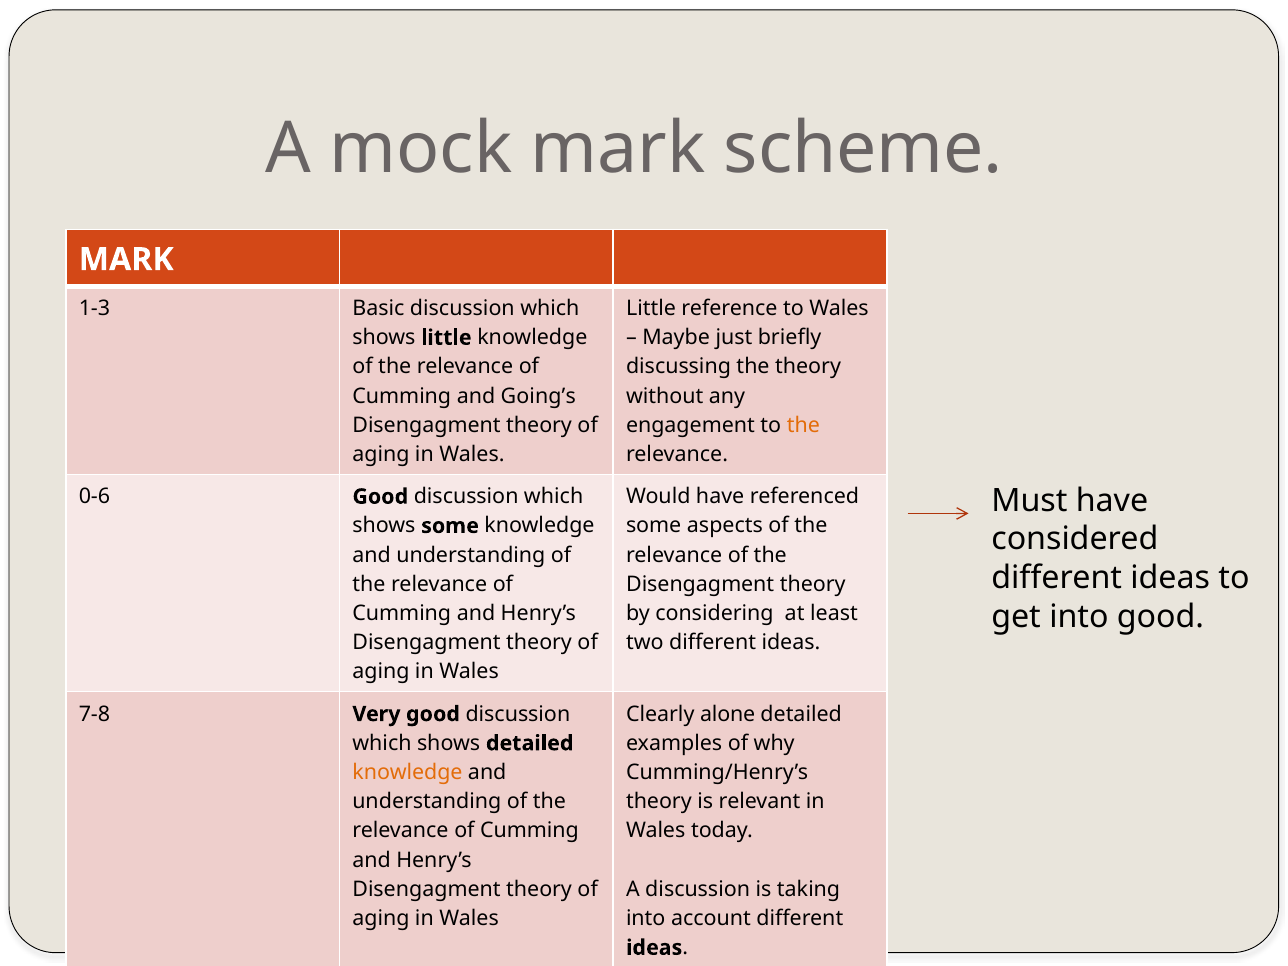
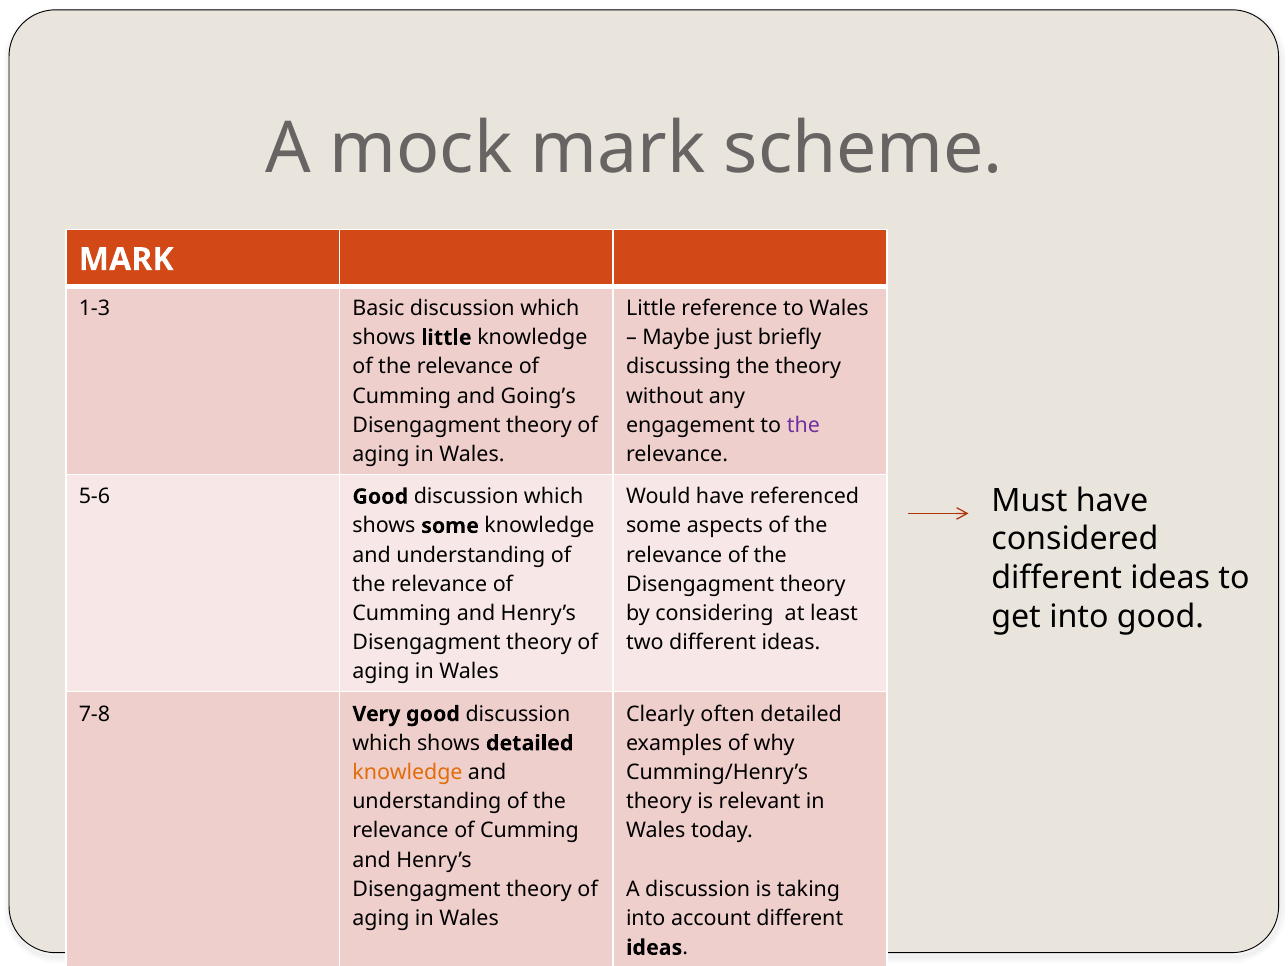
the colour: orange -> purple (803, 425)
0-6: 0-6 -> 5-6 (94, 497)
alone: alone -> often (727, 714)
